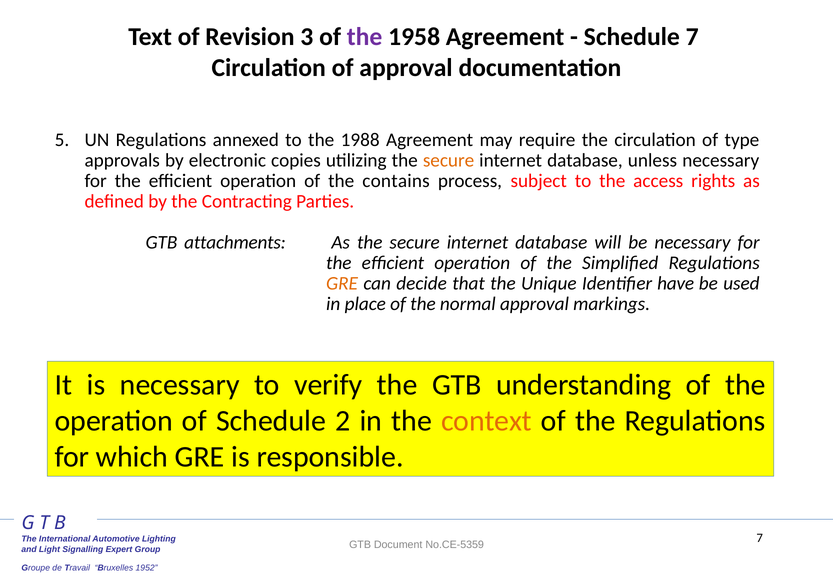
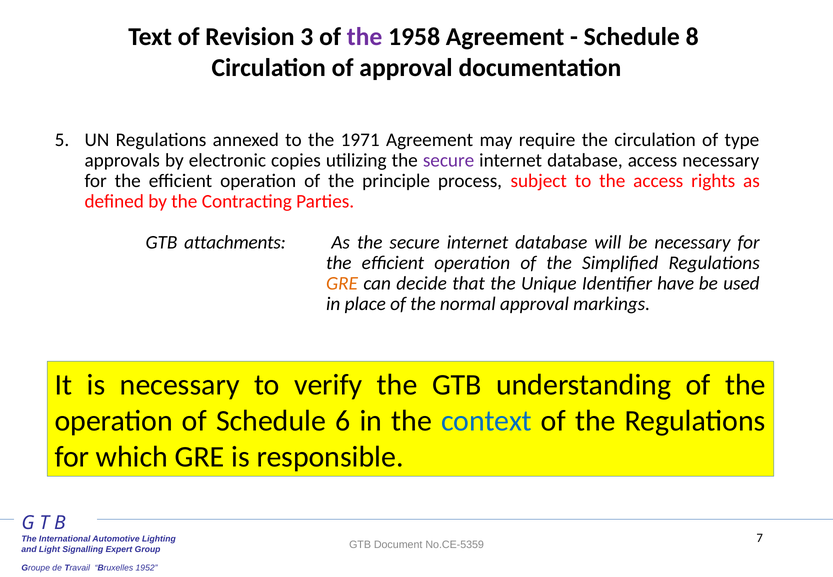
Schedule 7: 7 -> 8 (692, 37)
1988: 1988 -> 1971 (360, 140)
secure colour: orange -> purple (449, 160)
database unless: unless -> access (652, 160)
contains: contains -> principle (396, 181)
2: 2 -> 6 (343, 421)
context colour: orange -> blue (486, 421)
